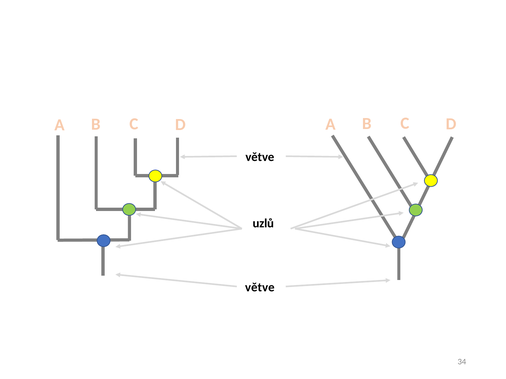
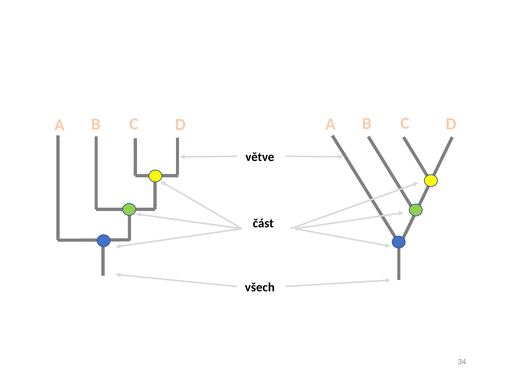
uzlů: uzlů -> část (263, 223)
větve: větve -> všech (260, 288)
